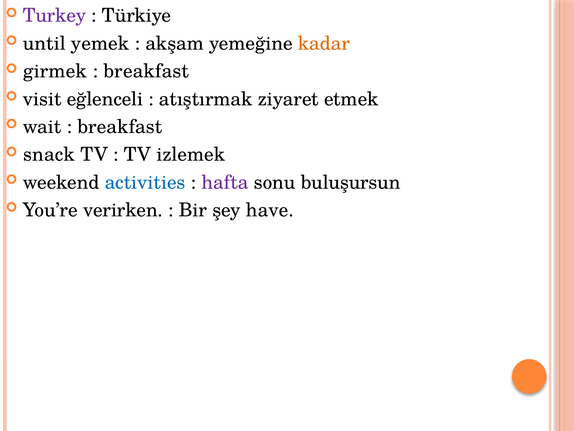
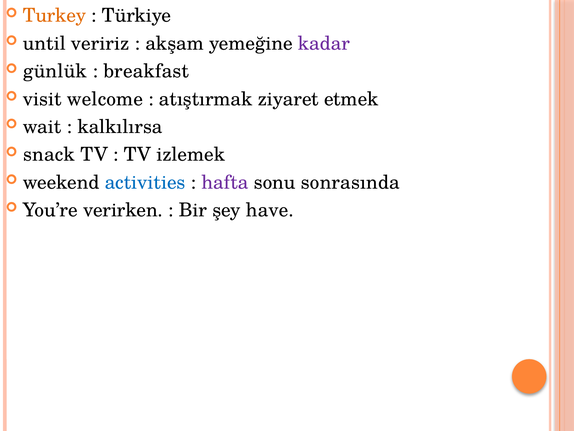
Turkey colour: purple -> orange (54, 16)
yemek: yemek -> veririz (100, 43)
kadar colour: orange -> purple (324, 43)
girmek: girmek -> günlük (55, 71)
eğlenceli: eğlenceli -> welcome (105, 99)
breakfast: breakfast -> kalkılırsa (120, 127)
buluşursun: buluşursun -> sonrasında (350, 182)
